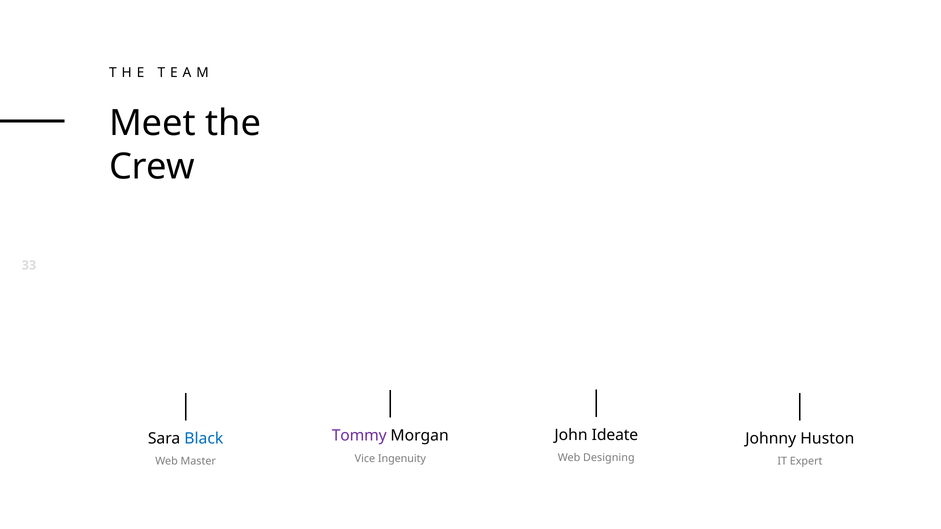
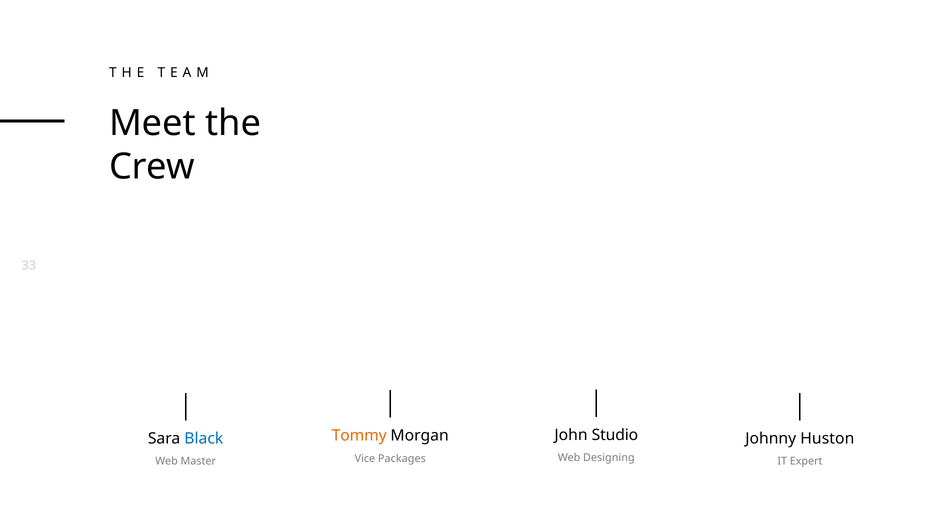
Ideate: Ideate -> Studio (615, 435)
Tommy colour: purple -> orange (359, 436)
Ingenuity: Ingenuity -> Packages (402, 459)
